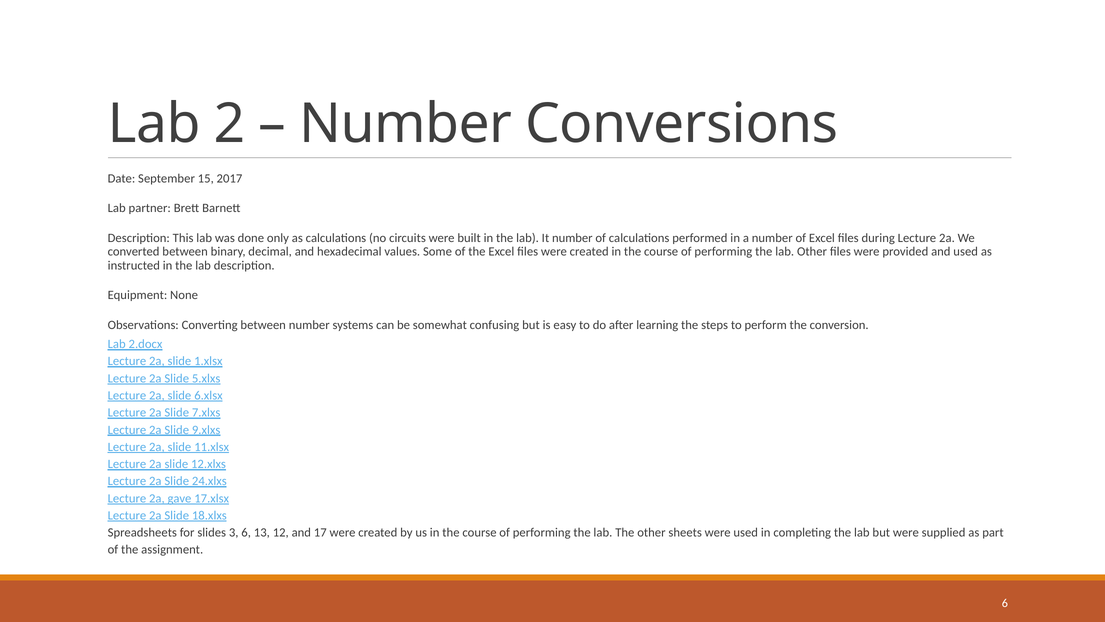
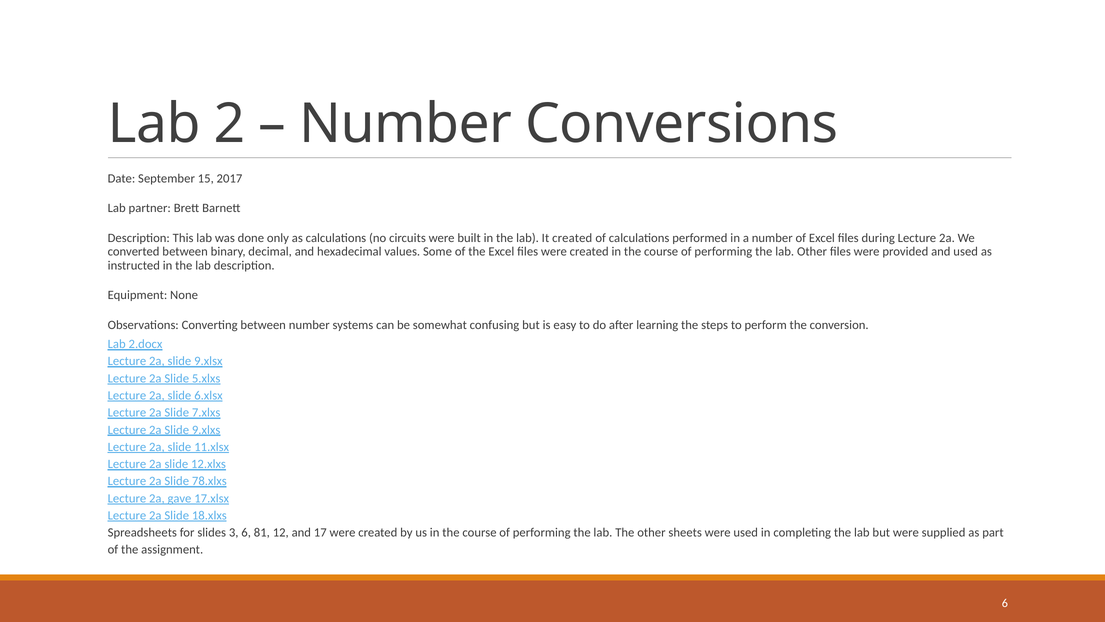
It number: number -> created (572, 238)
1.xlsx: 1.xlsx -> 9.xlsx (208, 361)
24.xlxs: 24.xlxs -> 78.xlxs (209, 481)
13: 13 -> 81 (262, 532)
